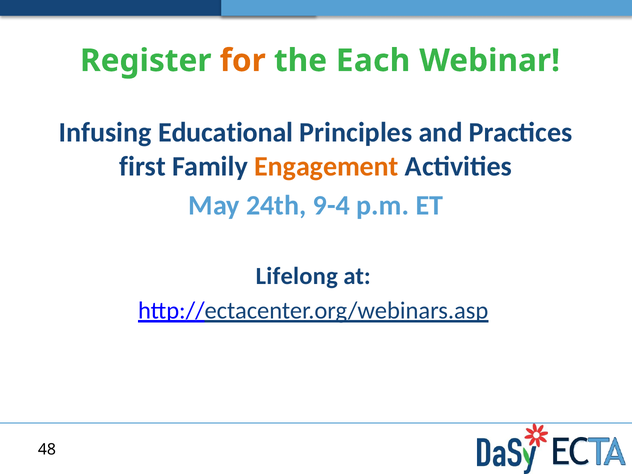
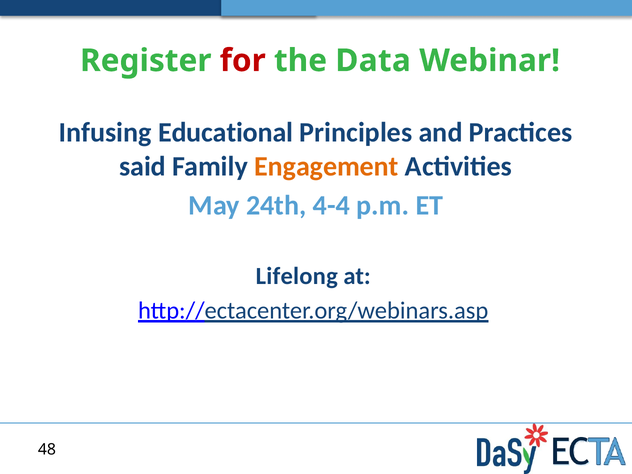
for colour: orange -> red (243, 61)
Each: Each -> Data (373, 61)
first: first -> said (143, 166)
9-4: 9-4 -> 4-4 (331, 206)
